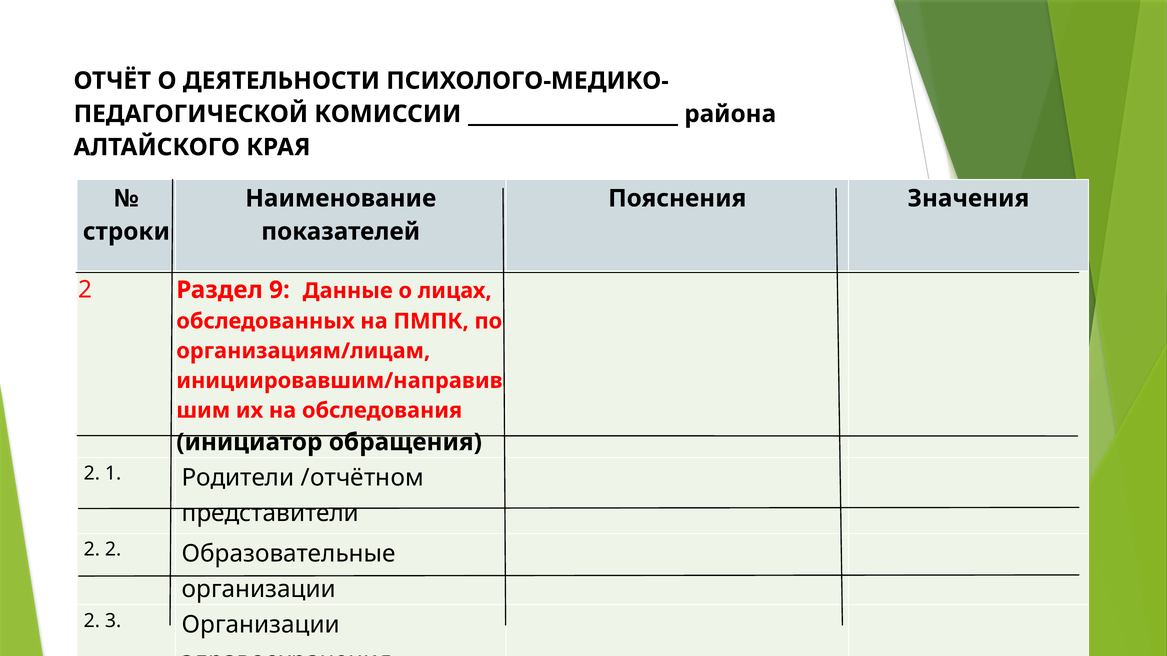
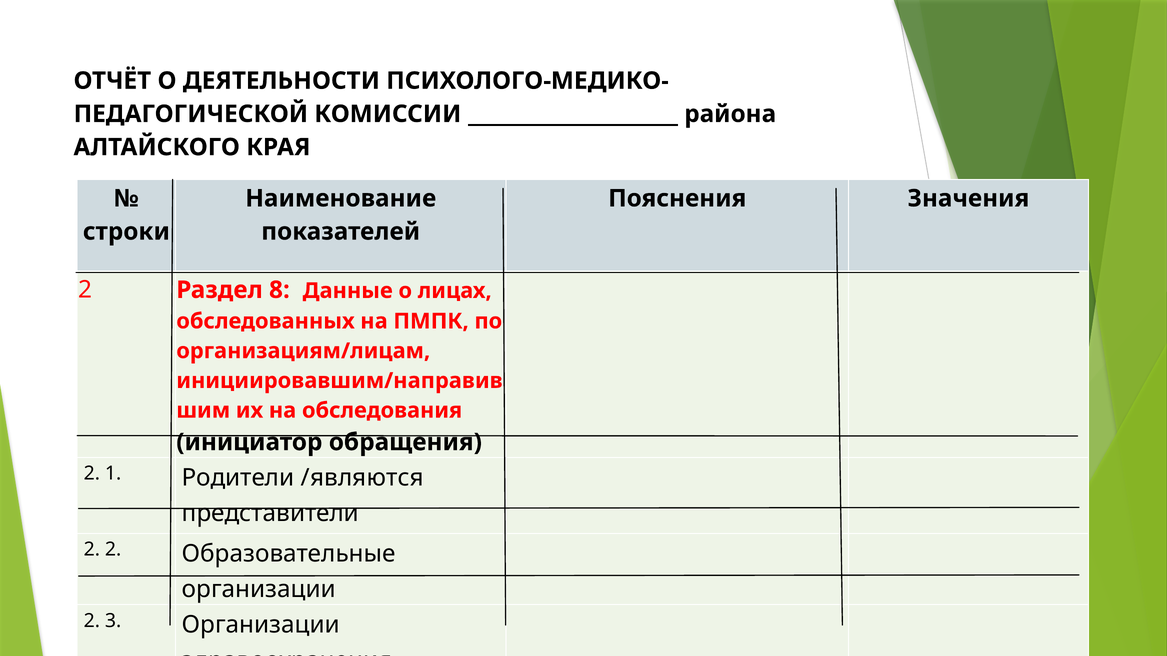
9: 9 -> 8 (279, 290)
/отчётном: /отчётном -> /являются (362, 478)
